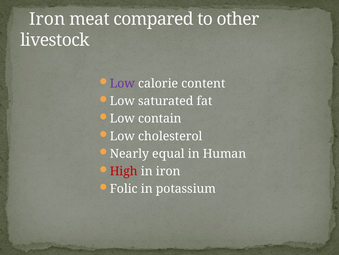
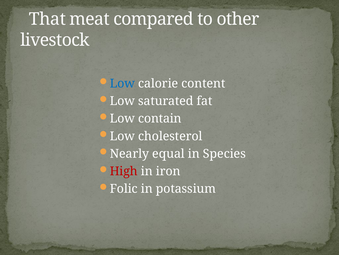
Iron: Iron -> That (47, 19)
Low colour: purple -> blue (122, 83)
Human: Human -> Species (224, 153)
